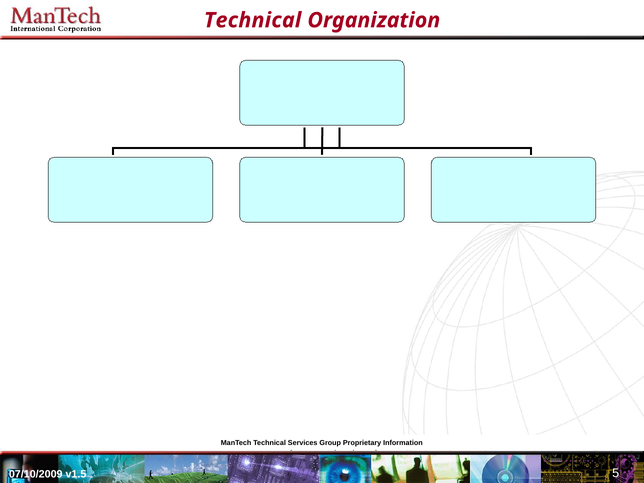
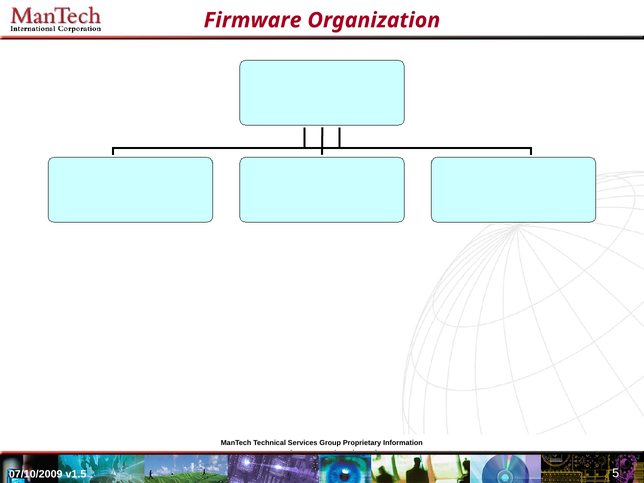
Technical: Technical -> Firmware (253, 20)
